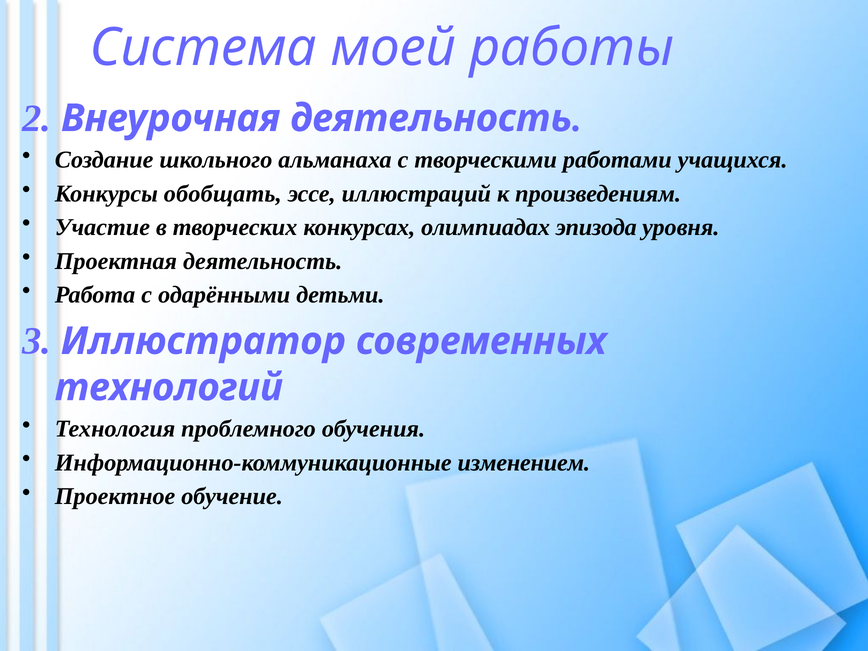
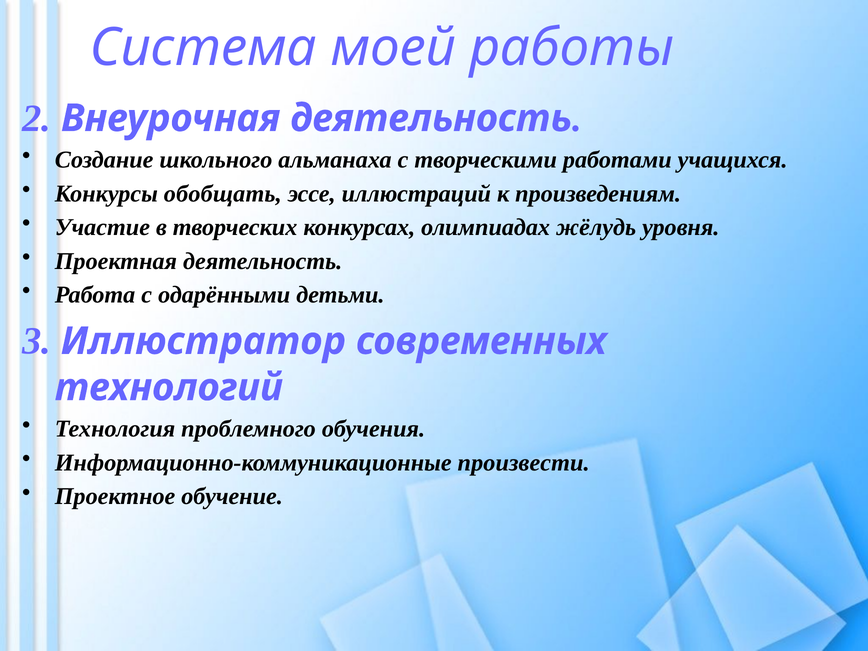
эпизода: эпизода -> жёлудь (596, 227)
изменением: изменением -> произвести (524, 463)
